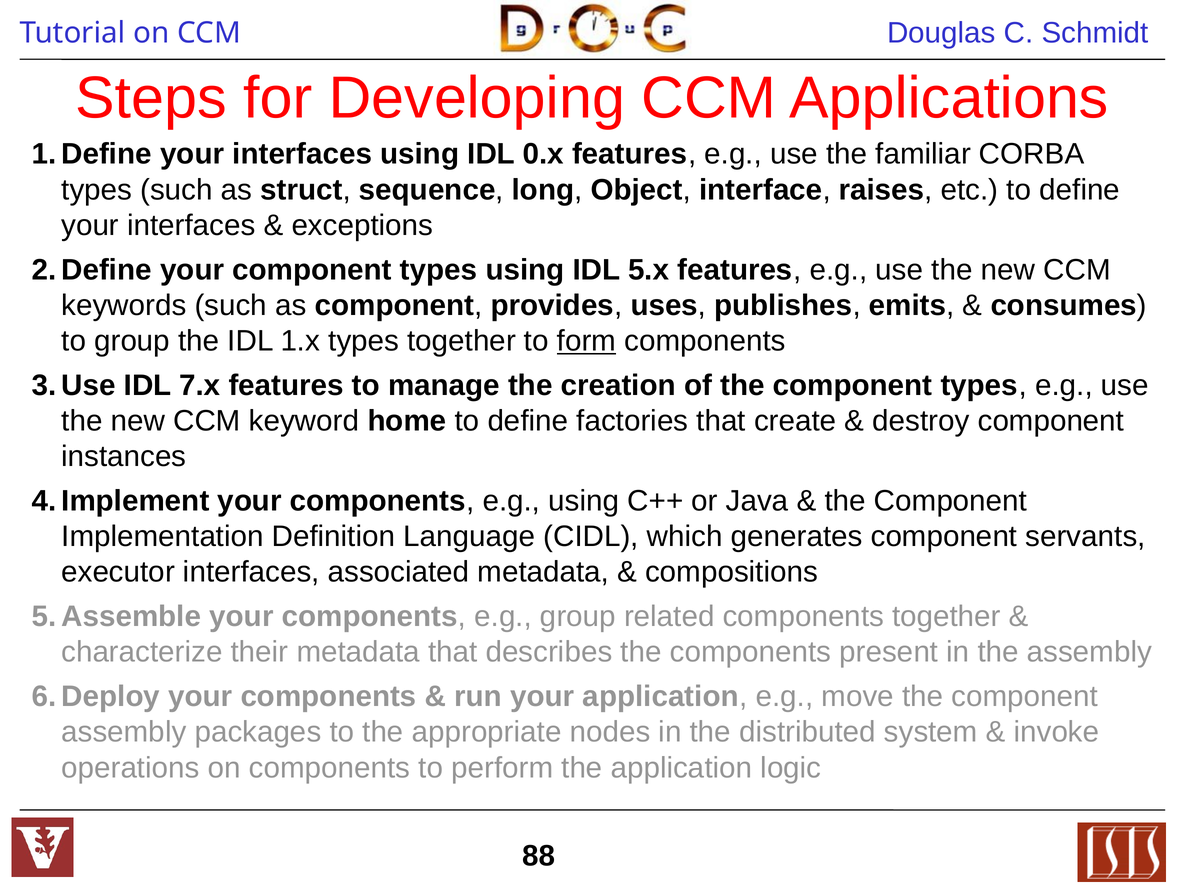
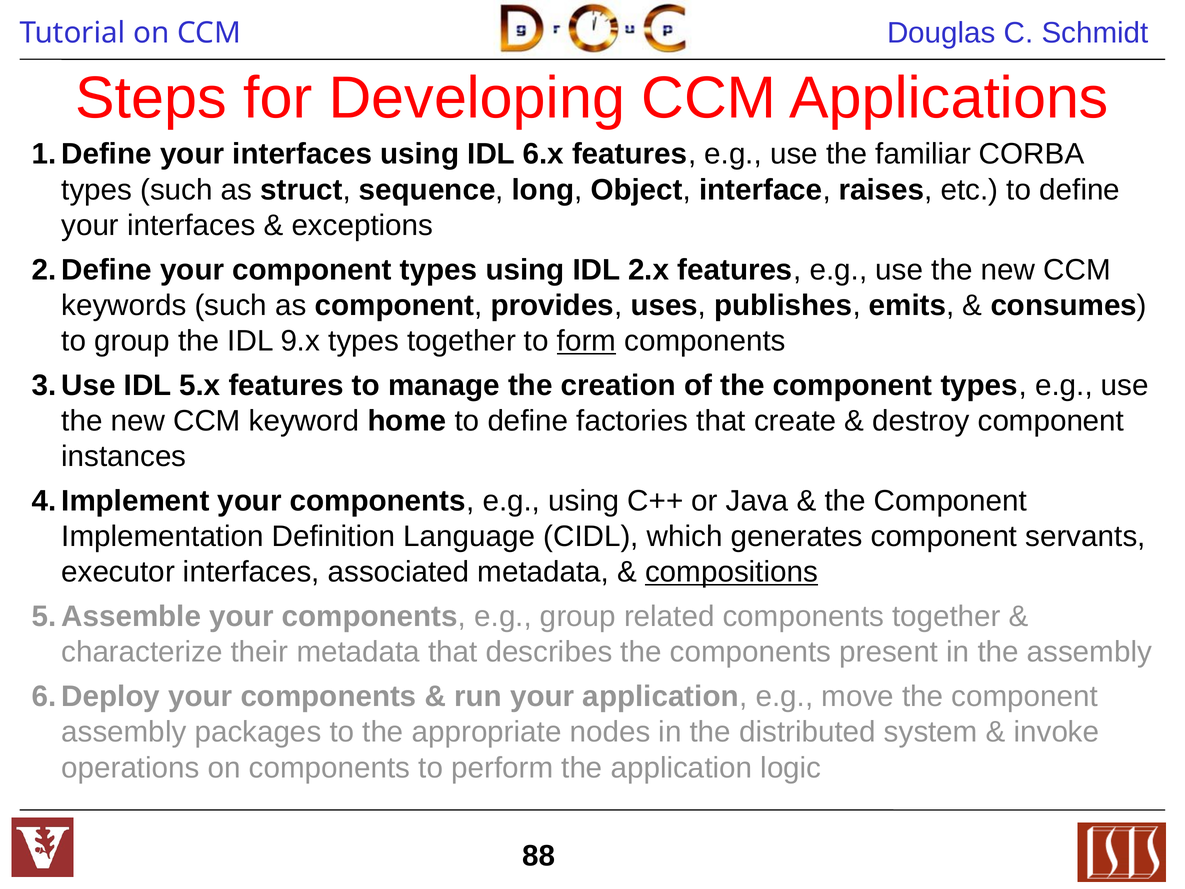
0.x: 0.x -> 6.x (543, 154)
5.x: 5.x -> 2.x (649, 270)
1.x: 1.x -> 9.x (300, 341)
7.x: 7.x -> 5.x (200, 385)
compositions underline: none -> present (732, 572)
